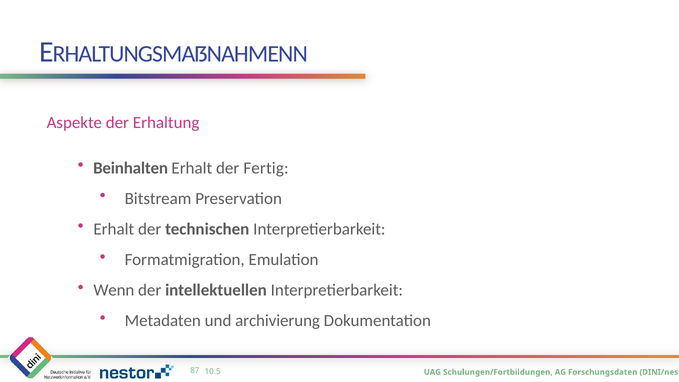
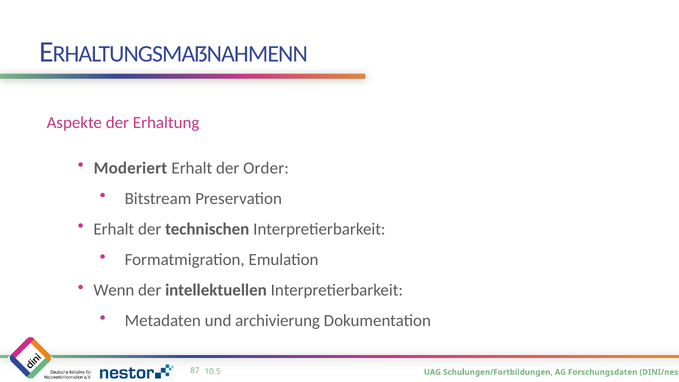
Beinhalten: Beinhalten -> Moderiert (130, 168)
Fertig: Fertig -> Order (266, 168)
